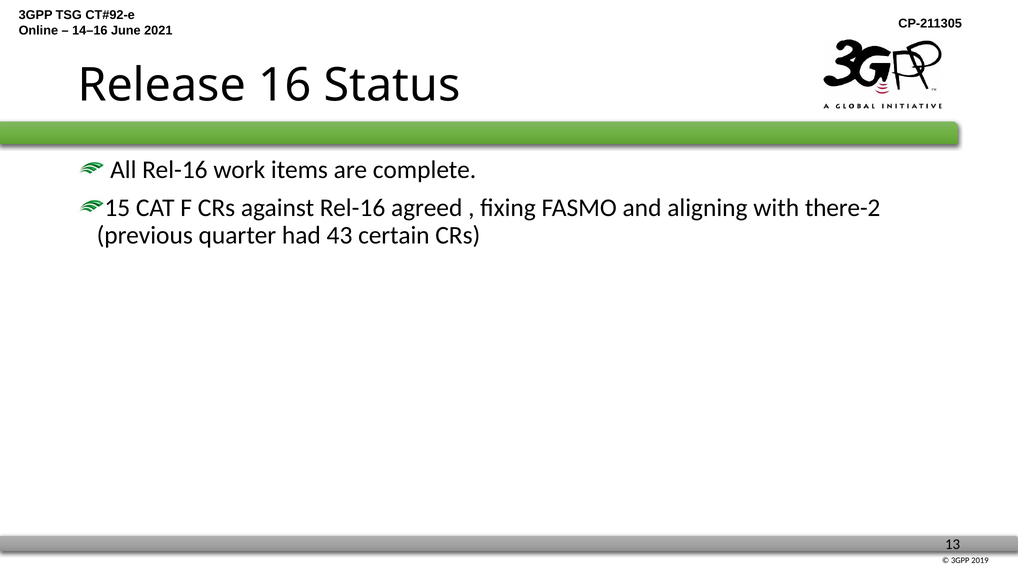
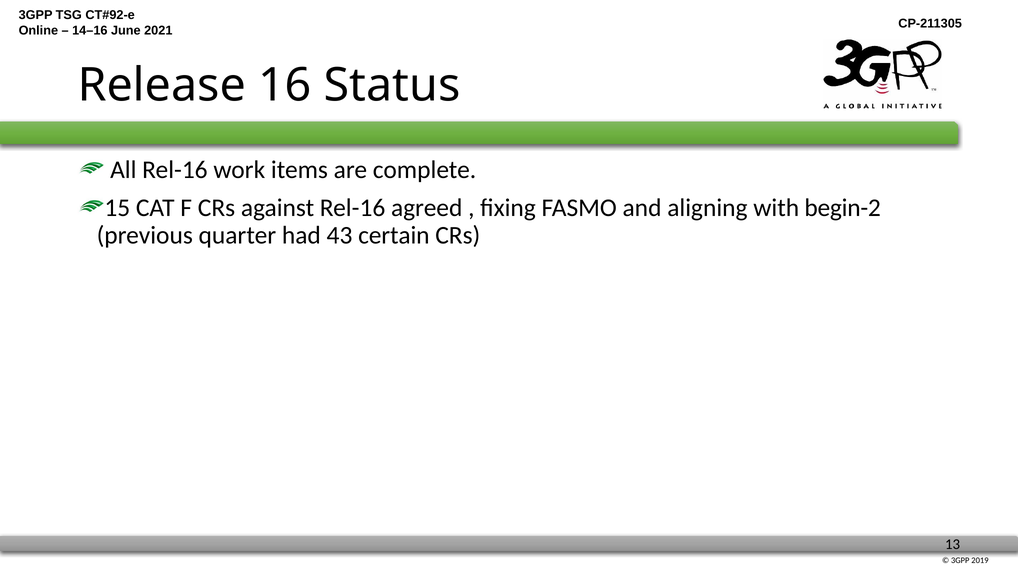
there-2: there-2 -> begin-2 (843, 208)
